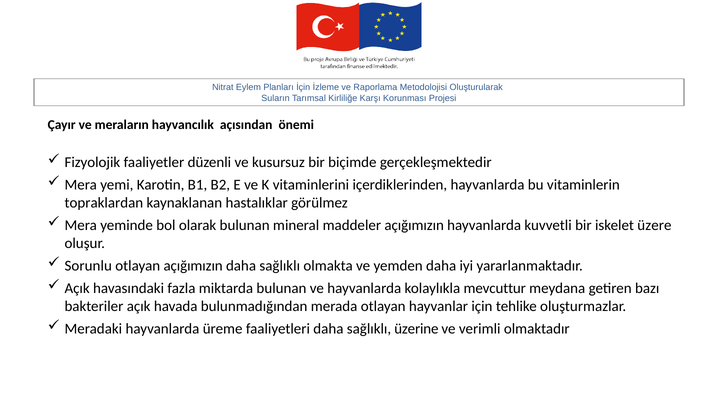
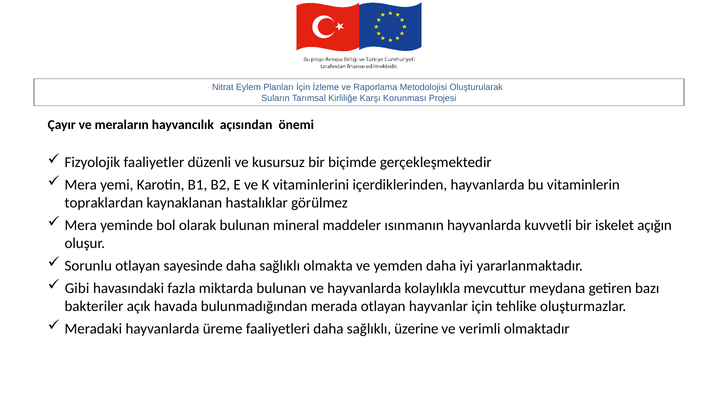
maddeler açığımızın: açığımızın -> ısınmanın (414, 225)
üzere: üzere -> açığın (655, 225)
otlayan açığımızın: açığımızın -> sayesinde (193, 266)
Açık: Açık -> Gibi (77, 288)
